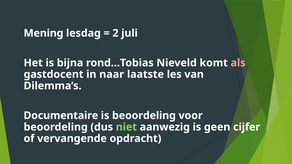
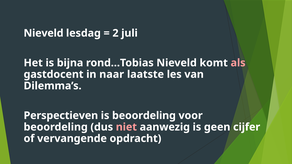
Mening: Mening -> Nieveld (44, 33)
Documentaire: Documentaire -> Perspectieven (61, 116)
niet colour: light green -> pink (126, 127)
